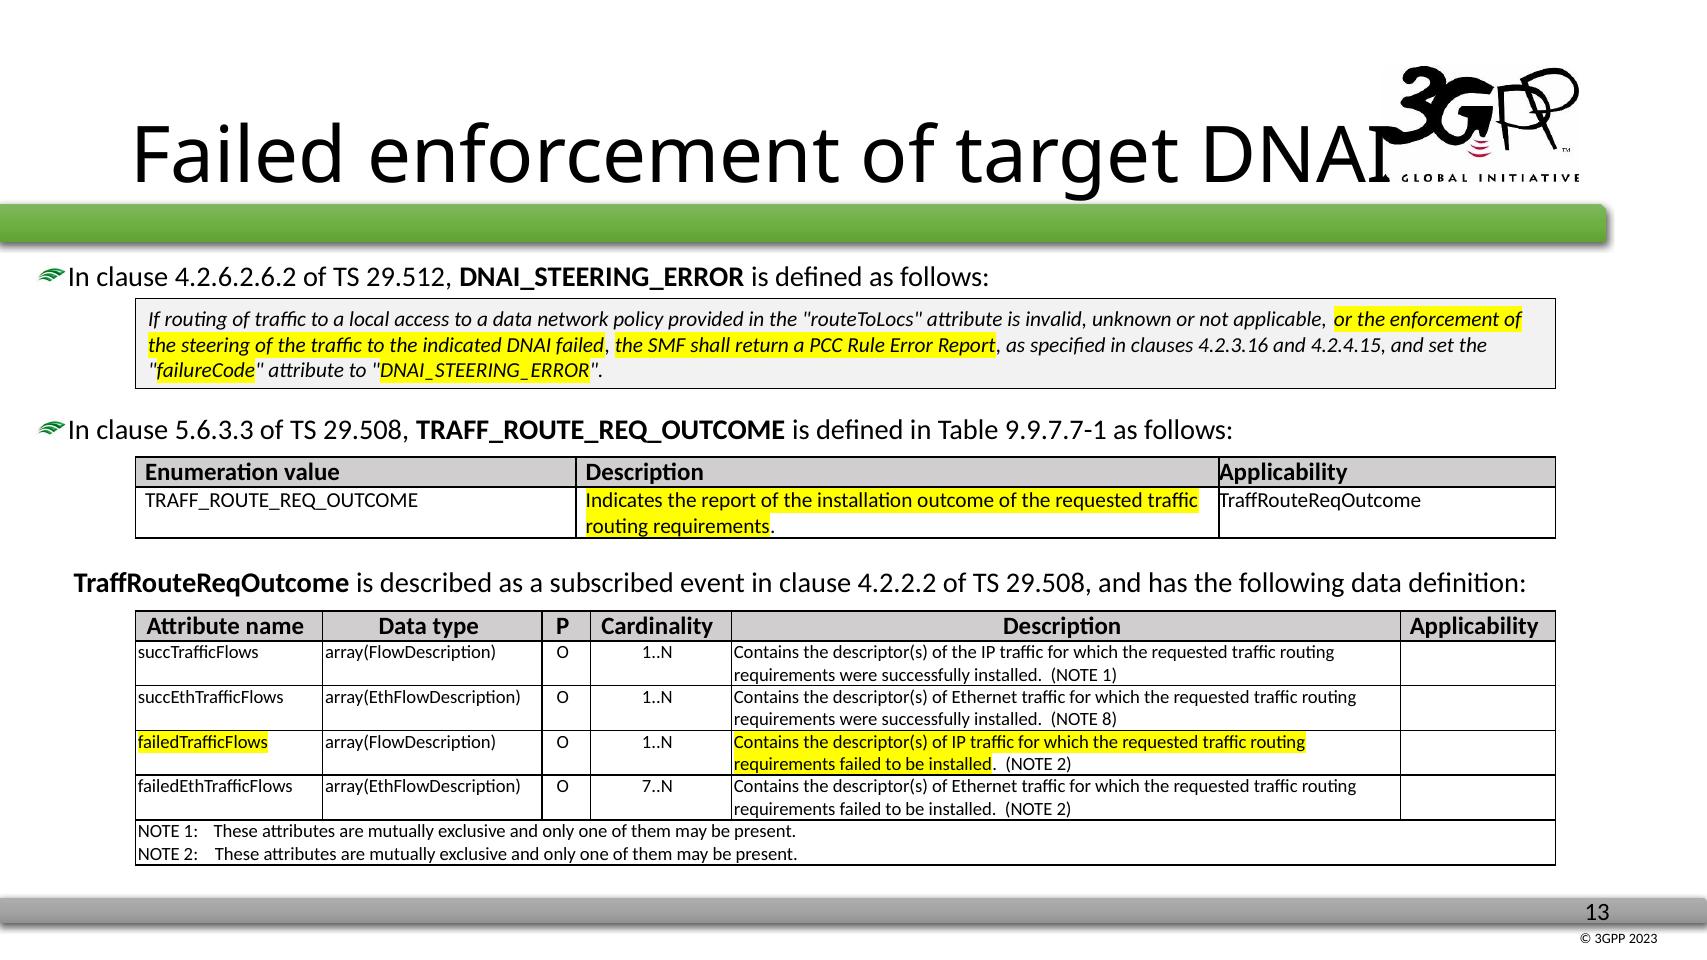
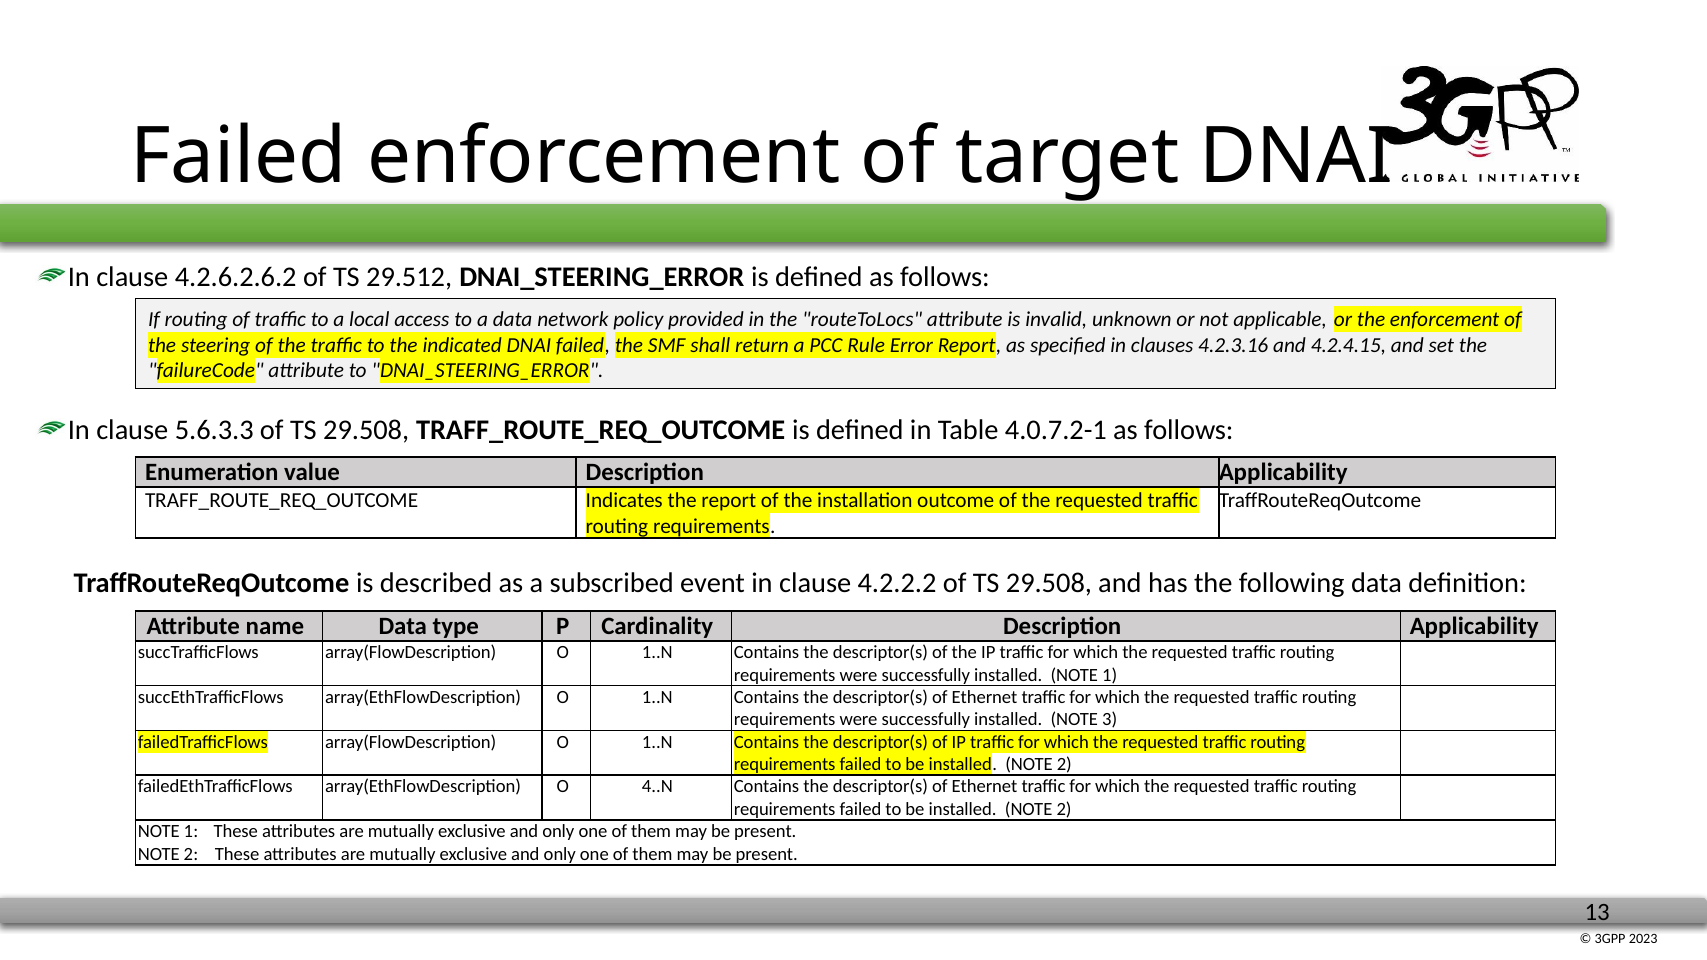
9.9.7.7-1: 9.9.7.7-1 -> 4.0.7.2-1 (1056, 430)
8: 8 -> 3 (1110, 720)
7..N: 7..N -> 4..N (657, 787)
